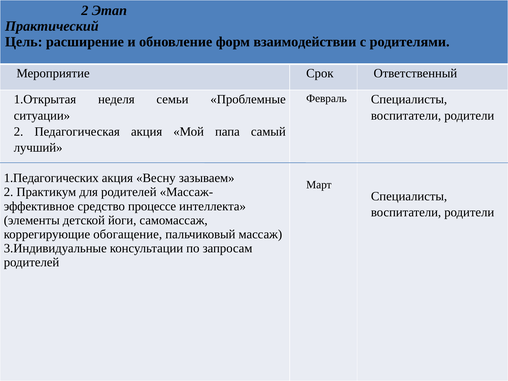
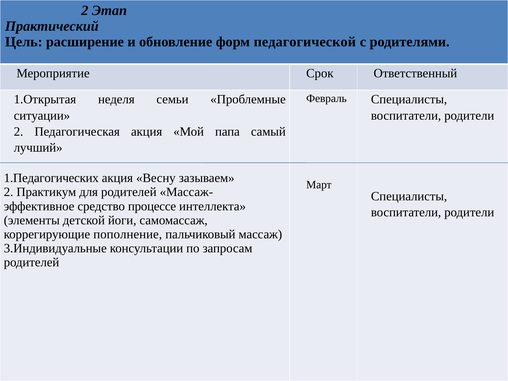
взаимодействии: взаимодействии -> педагогической (305, 42)
обогащение: обогащение -> пополнение (128, 234)
